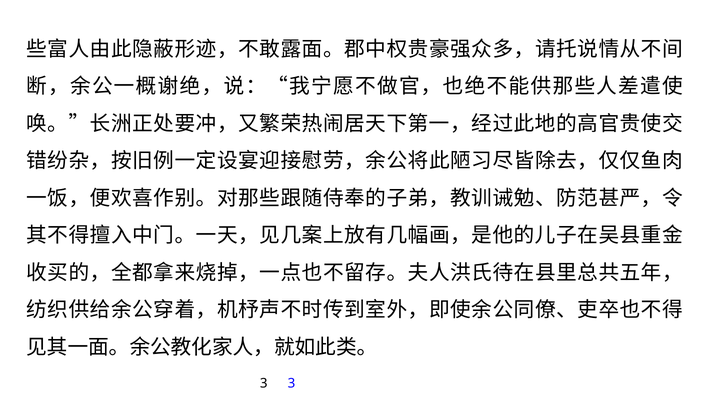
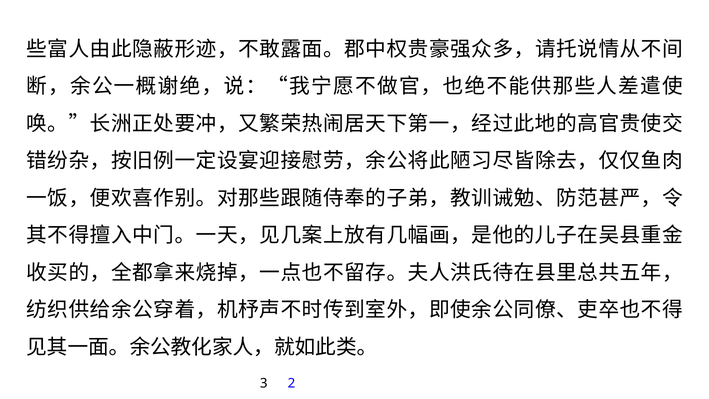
3 3: 3 -> 2 (291, 383)
